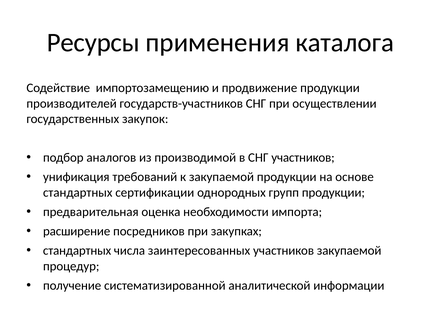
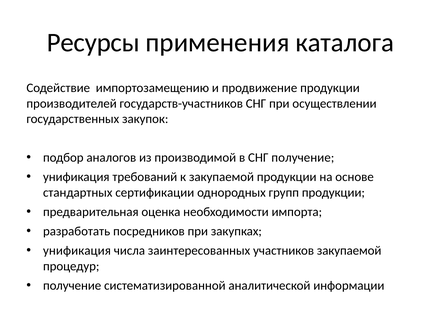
СНГ участников: участников -> получение (303, 158)
расширение: расширение -> разработать (77, 231)
стандартных: стандартных -> унификация (77, 250)
